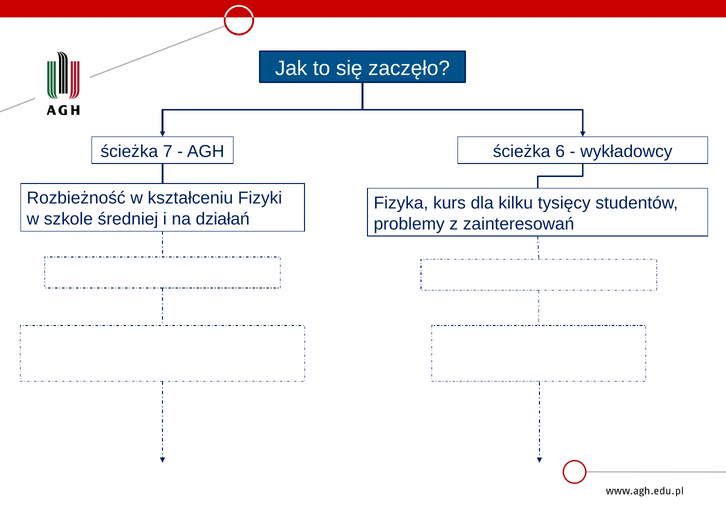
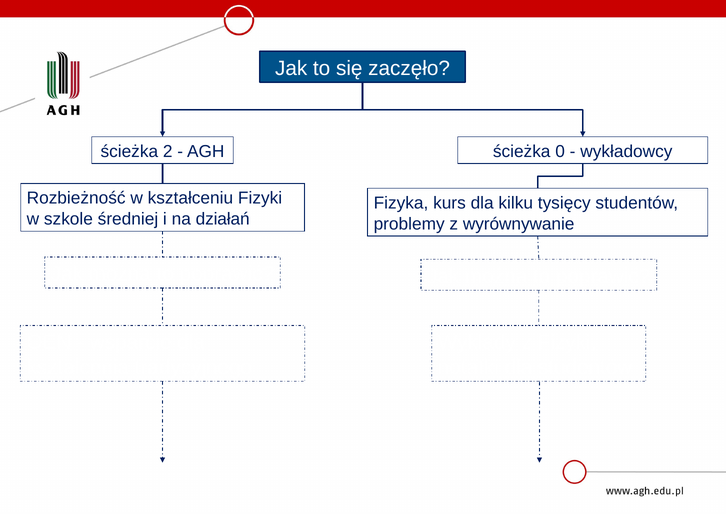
7: 7 -> 2 (168, 151)
6: 6 -> 0 (560, 151)
zainteresowań: zainteresowań -> wyrównywanie (519, 224)
